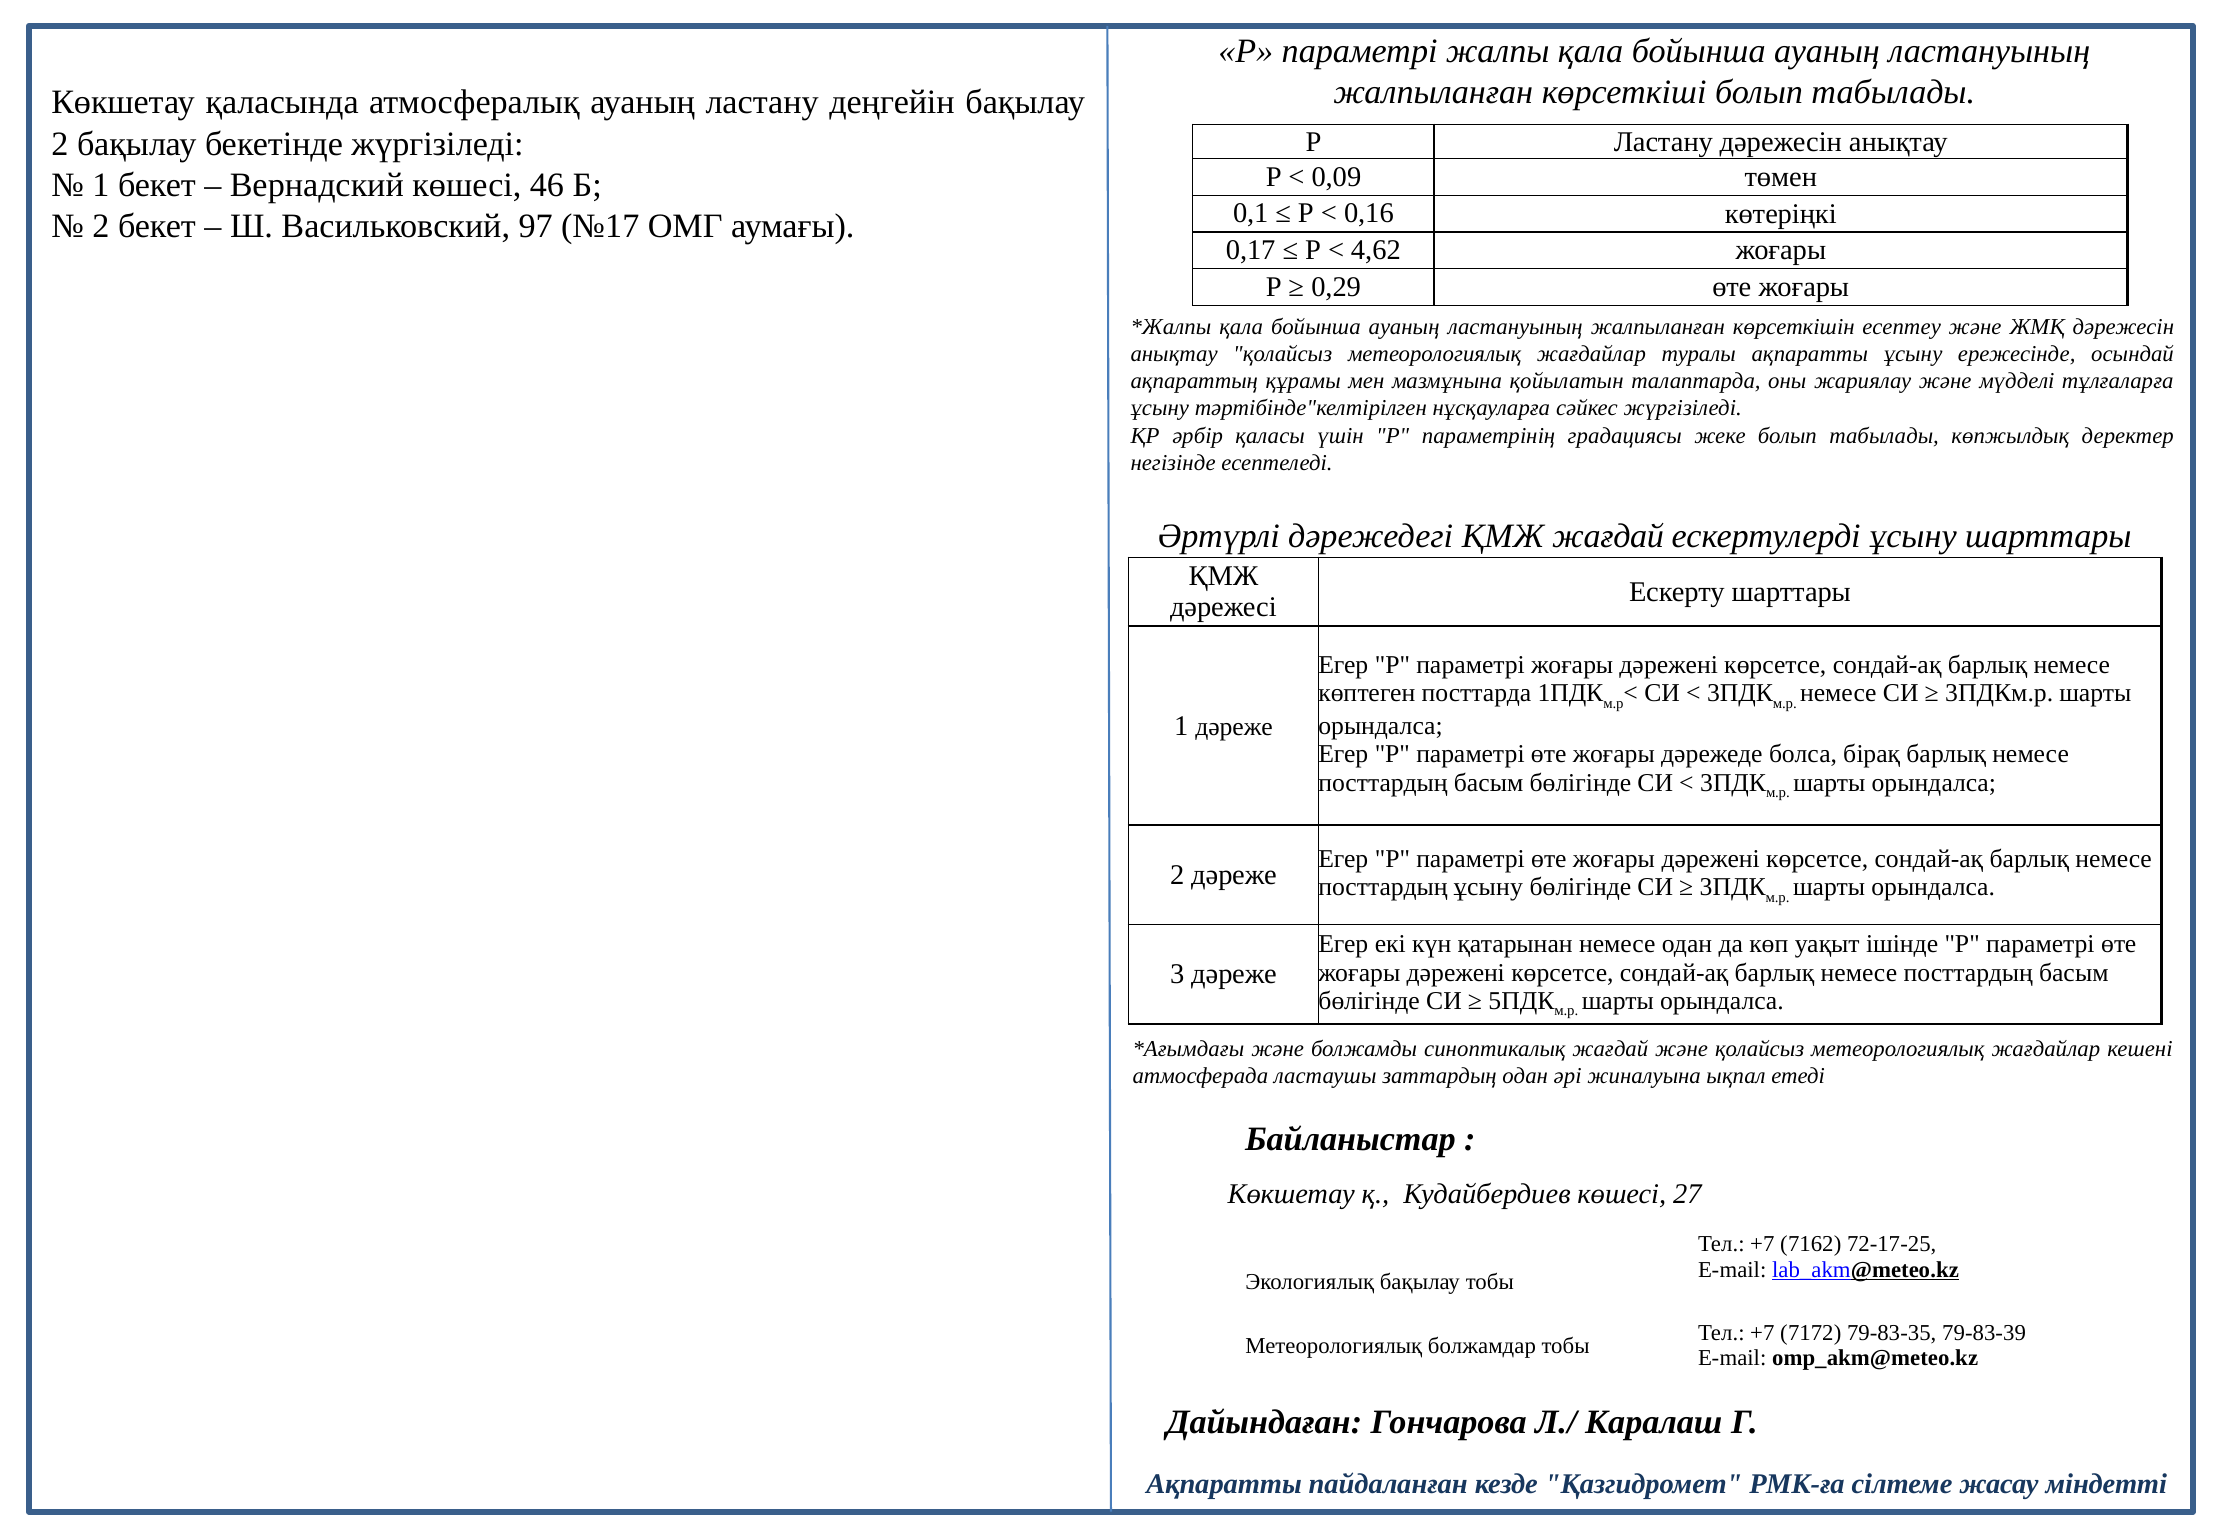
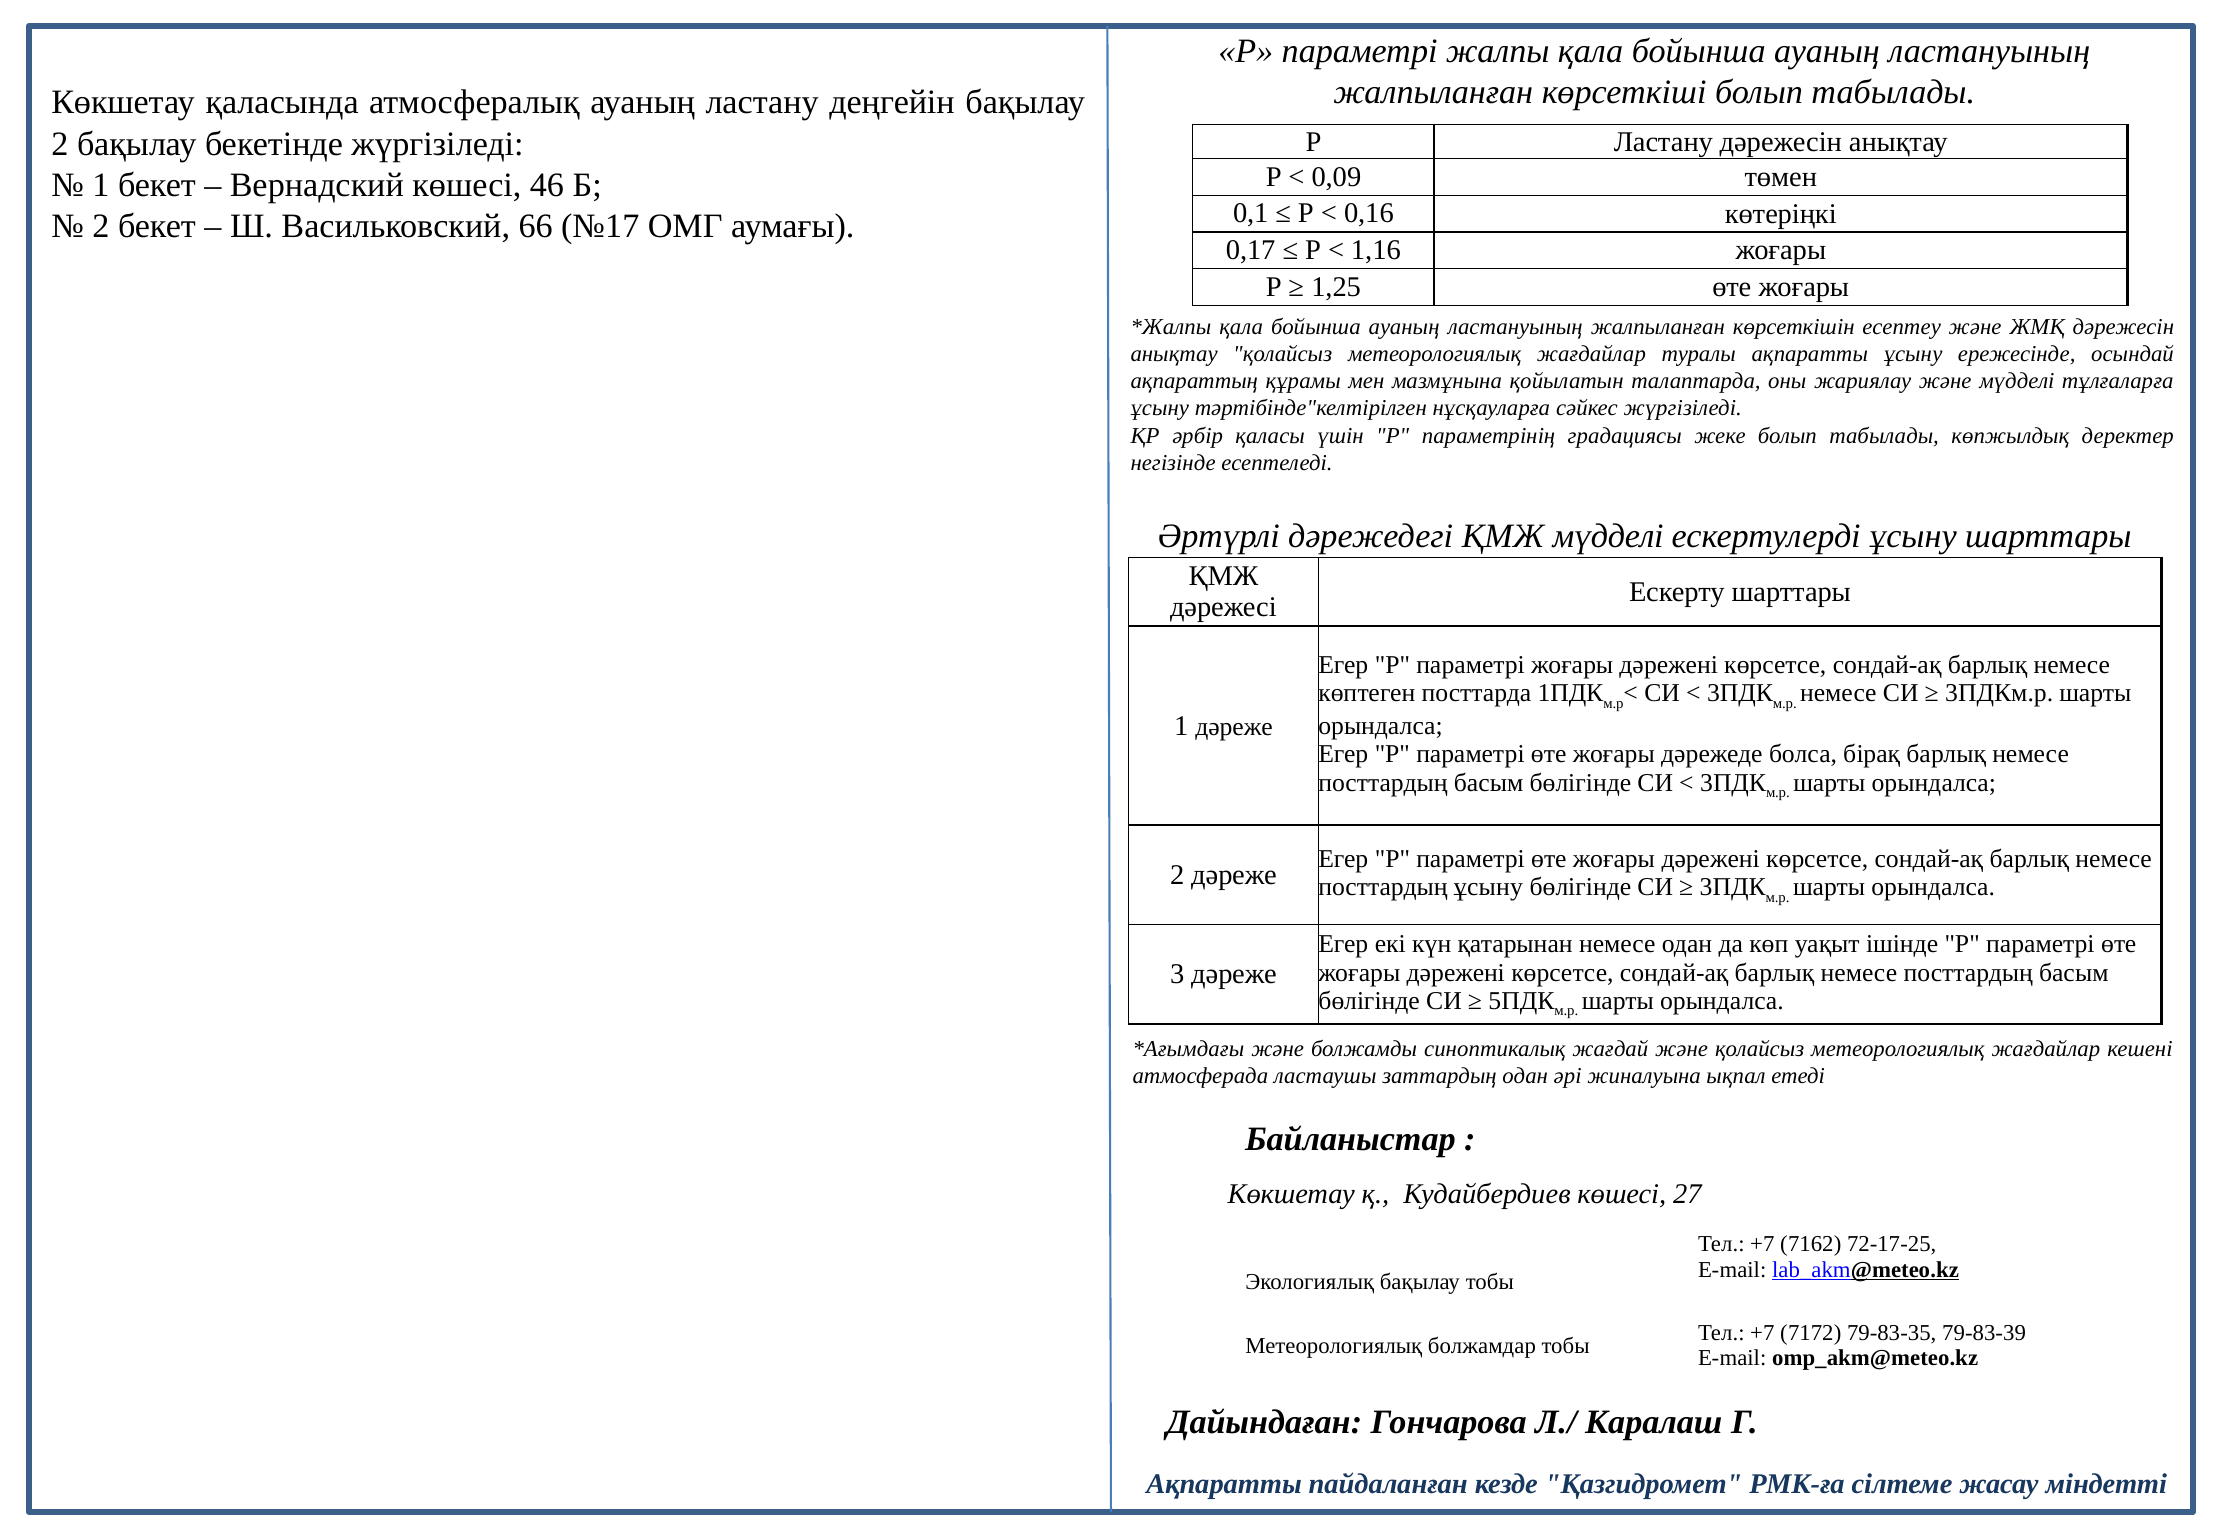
97: 97 -> 66 (536, 226)
4,62: 4,62 -> 1,16 (1376, 250)
0,29: 0,29 -> 1,25 (1336, 287)
ҚМЖ жағдай: жағдай -> мүдделі (1608, 537)
